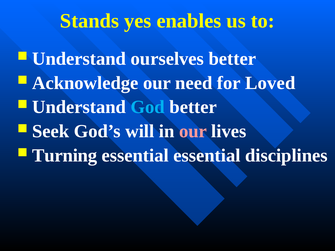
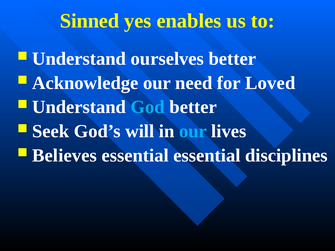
Stands: Stands -> Sinned (90, 21)
our colour: pink -> light blue (193, 131)
Turning: Turning -> Believes (65, 156)
